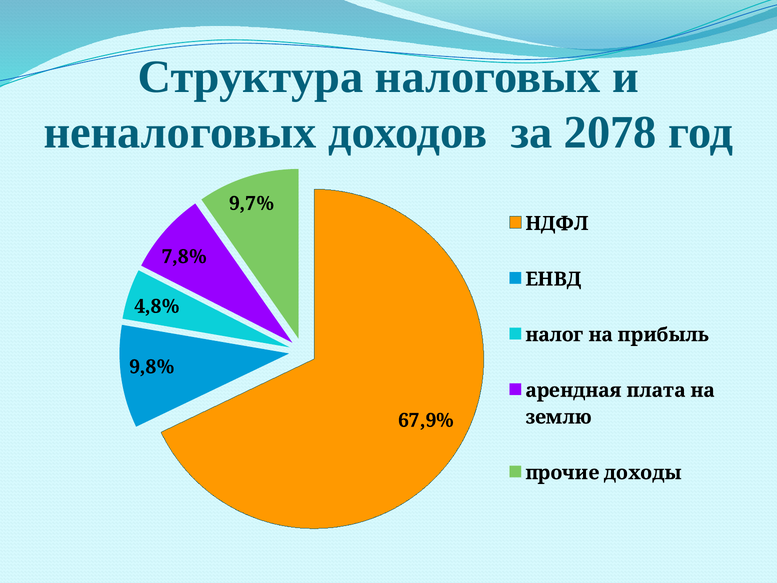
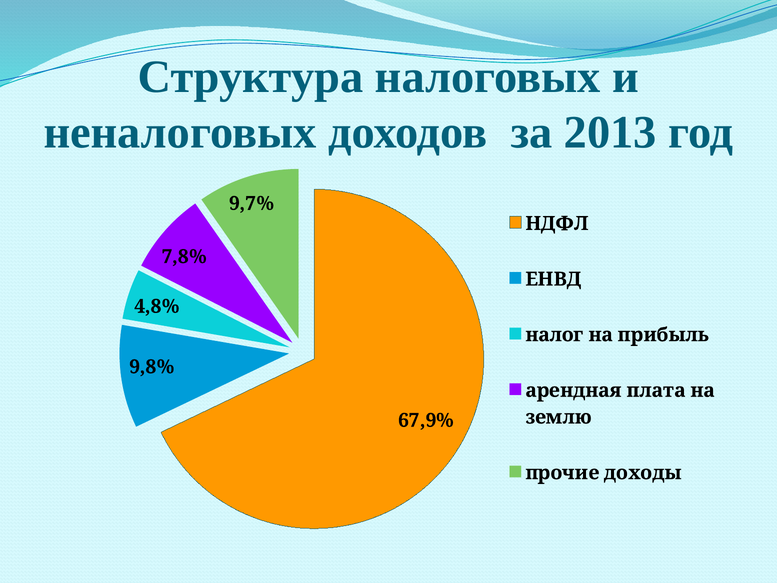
2078: 2078 -> 2013 (610, 132)
